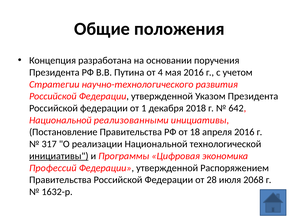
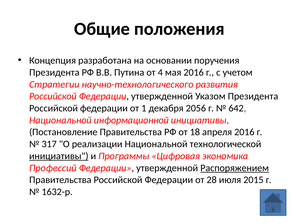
2018: 2018 -> 2056 (196, 108)
реализованными: реализованными -> информационной (131, 120)
Распоряжением underline: none -> present (235, 168)
2068: 2068 -> 2015 (253, 180)
